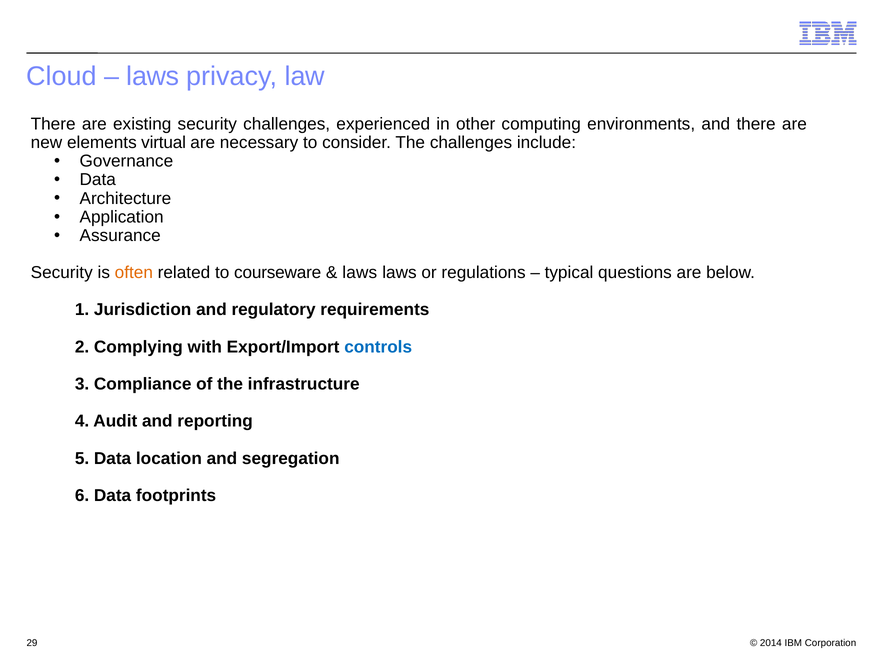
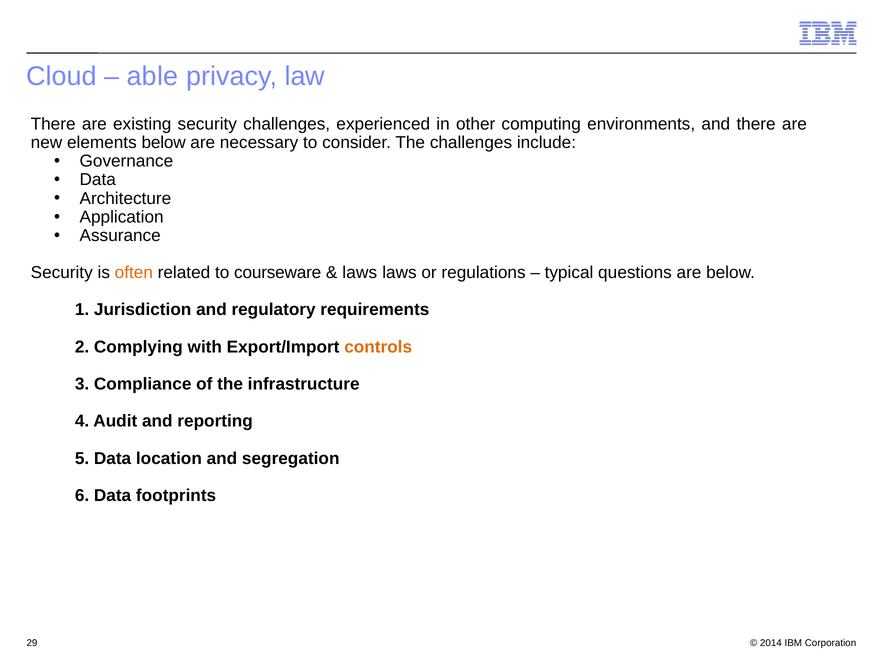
laws: laws -> able (153, 76)
elements virtual: virtual -> below (164, 142)
controls colour: blue -> orange (378, 347)
